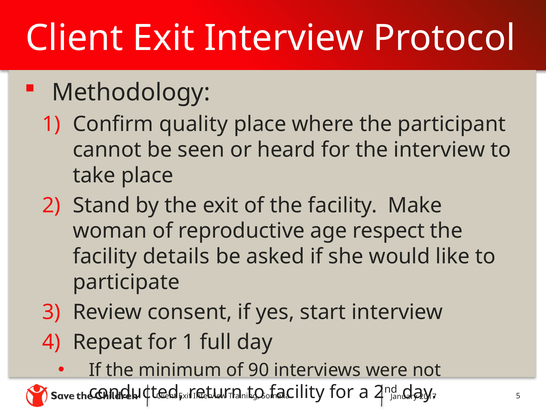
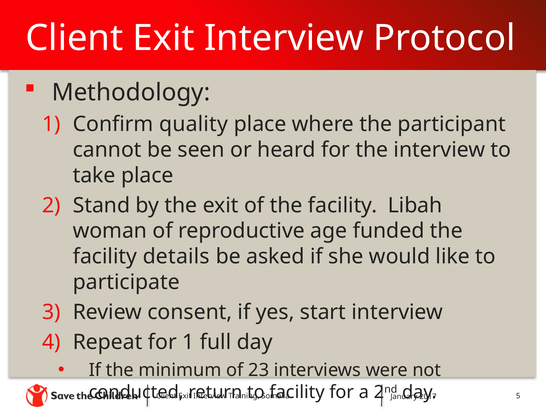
Make: Make -> Libah (415, 205)
respect: respect -> funded (389, 231)
90: 90 -> 23 (259, 370)
